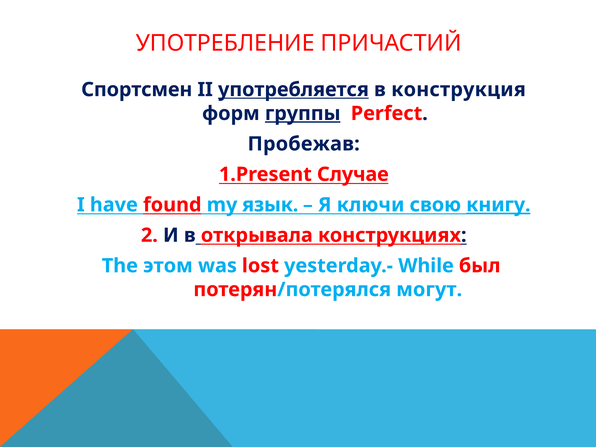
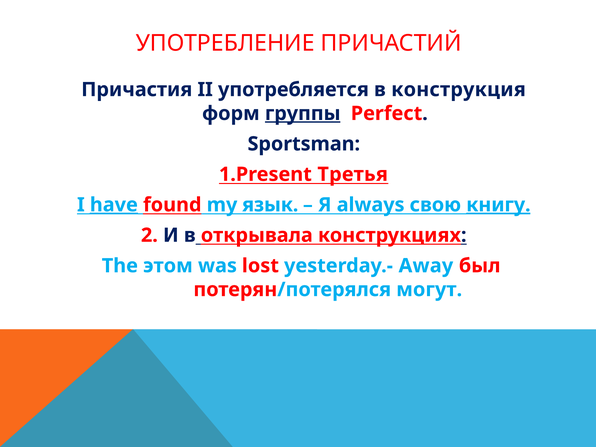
Спортсмен: Спортсмен -> Причастия (137, 90)
употребляется underline: present -> none (293, 90)
Пробежав: Пробежав -> Sportsman (304, 144)
Случае: Случае -> Третья (353, 174)
have underline: none -> present (114, 205)
ключи: ключи -> always (371, 205)
While: While -> Away (426, 266)
